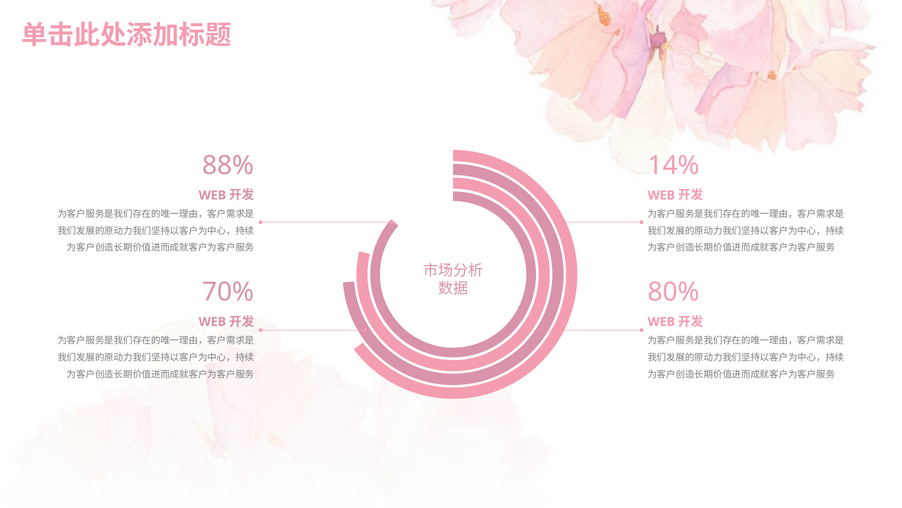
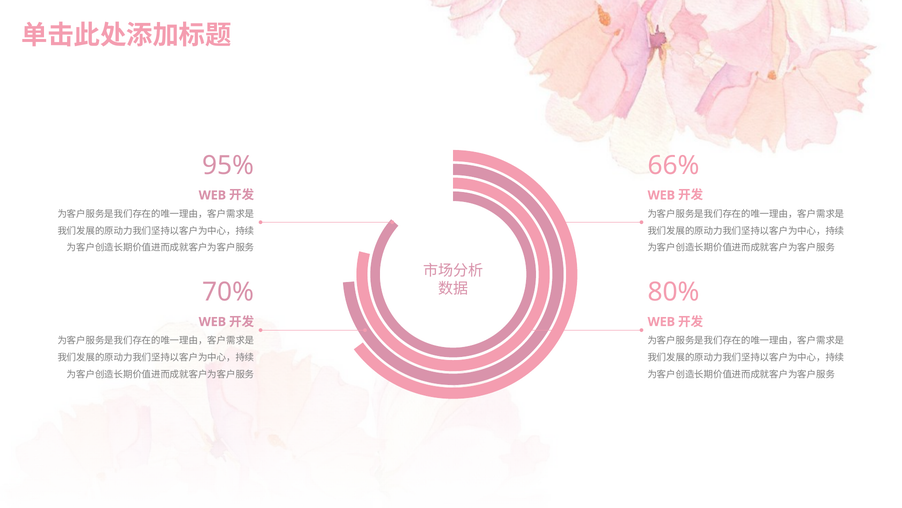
88%: 88% -> 95% (228, 165)
14%: 14% -> 66% (674, 165)
